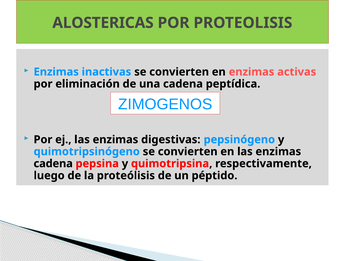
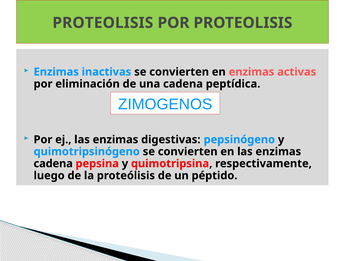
ALOSTERICAS: ALOSTERICAS -> PROTEOLISIS (103, 23)
